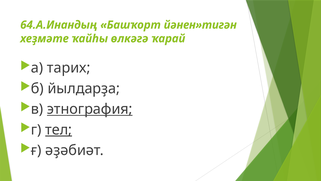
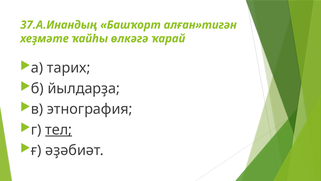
64.А.Инандың: 64.А.Инандың -> 37.А.Инандың (59, 25)
йәнен»тигән: йәнен»тигән -> алған»тигән (200, 25)
этнография underline: present -> none (90, 109)
